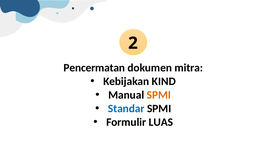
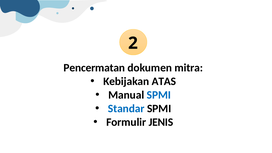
KIND: KIND -> ATAS (164, 81)
SPMI colour: orange -> blue (159, 95)
LUAS: LUAS -> JENIS (161, 122)
